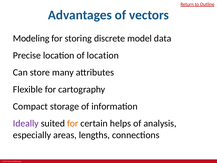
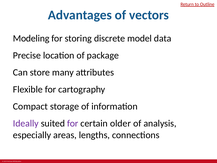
of location: location -> package (103, 55)
for colour: orange -> purple (73, 123)
helps: helps -> older (120, 123)
